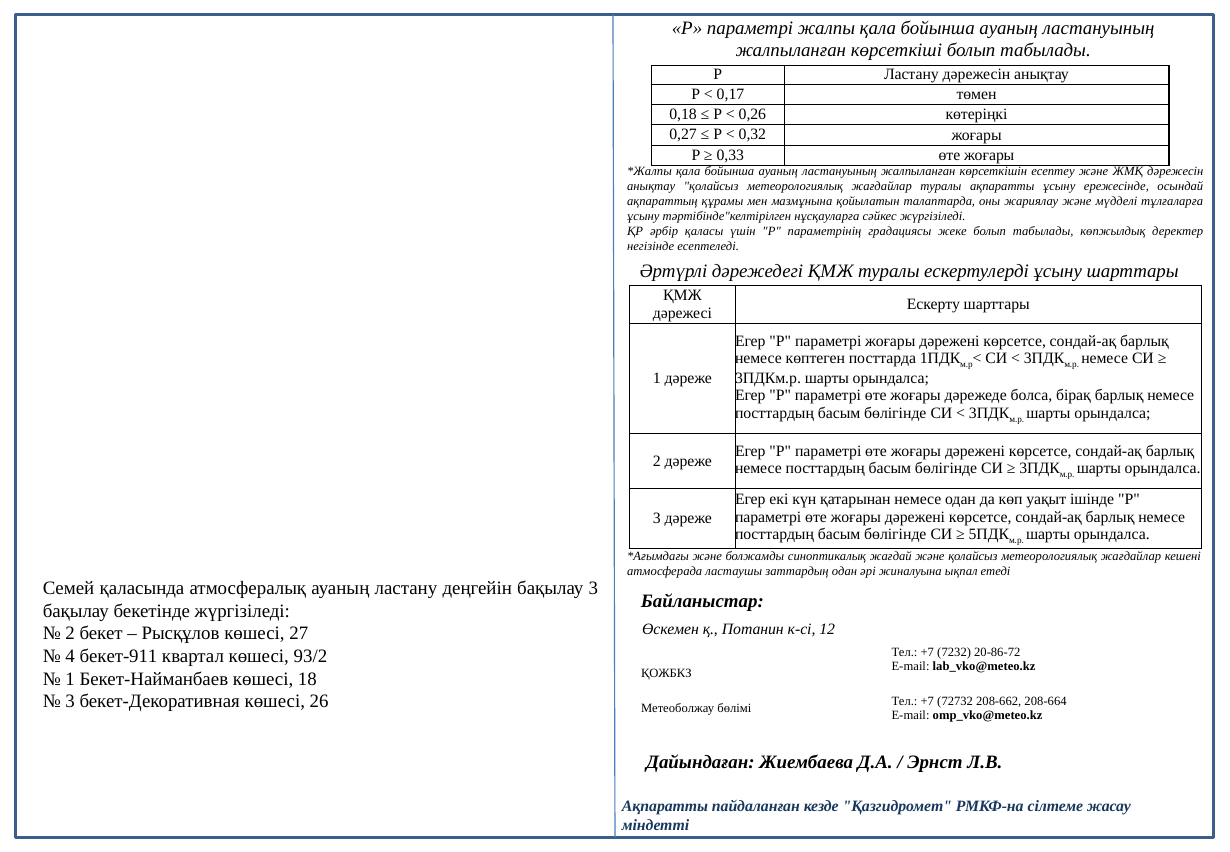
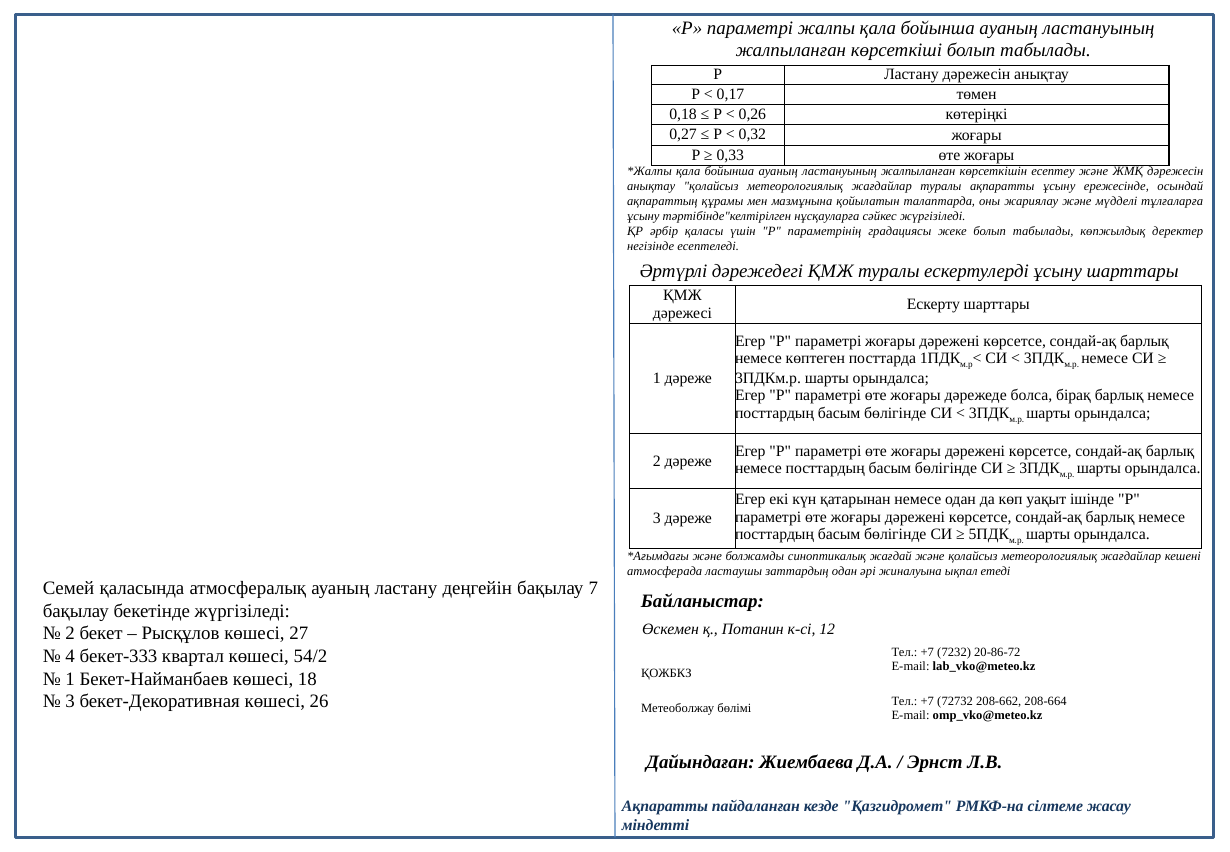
бақылау 3: 3 -> 7 (593, 588)
бекет-911: бекет-911 -> бекет-333 (119, 656)
93/2: 93/2 -> 54/2 (310, 656)
